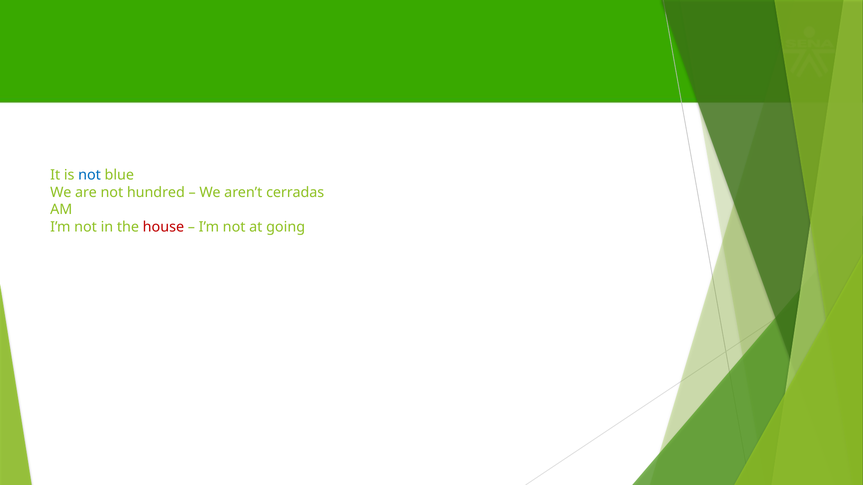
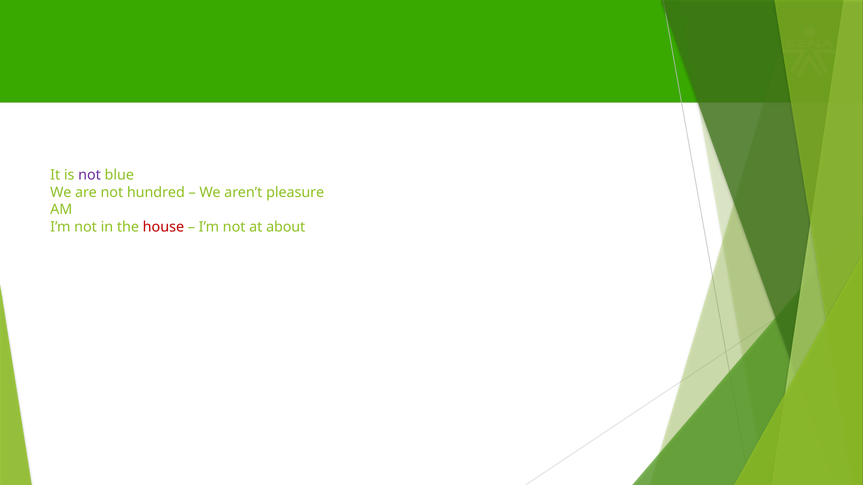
not colour: blue -> purple (90, 175)
cerradas: cerradas -> pleasure (295, 193)
going: going -> about (286, 227)
